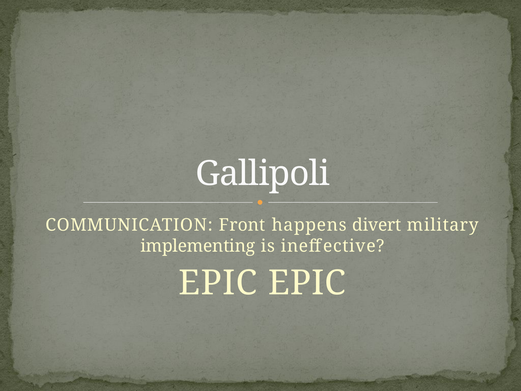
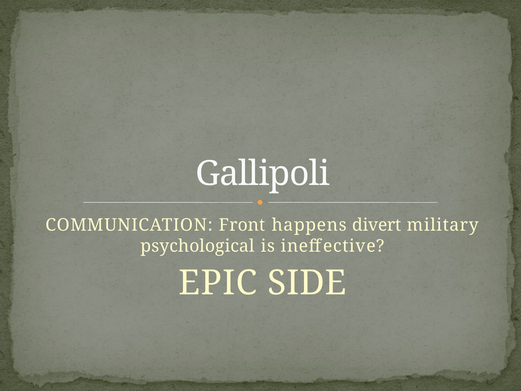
implementing: implementing -> psychological (198, 246)
EPIC EPIC: EPIC -> SIDE (307, 283)
